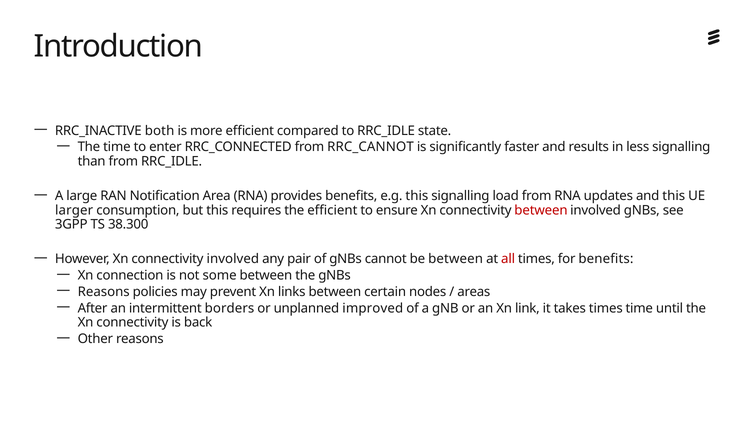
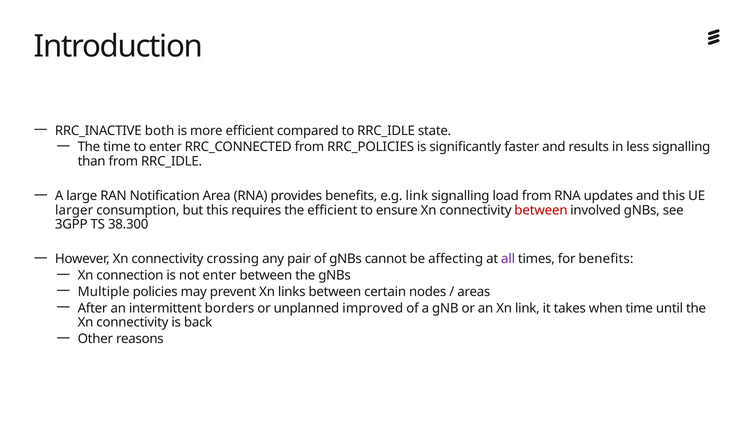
RRC_CANNOT: RRC_CANNOT -> RRC_POLICIES (371, 147)
e.g this: this -> link (417, 196)
connectivity involved: involved -> crossing (233, 259)
be between: between -> affecting (456, 259)
all colour: red -> purple (508, 259)
not some: some -> enter (219, 275)
Reasons: Reasons -> Multiple (104, 292)
takes times: times -> when (606, 308)
